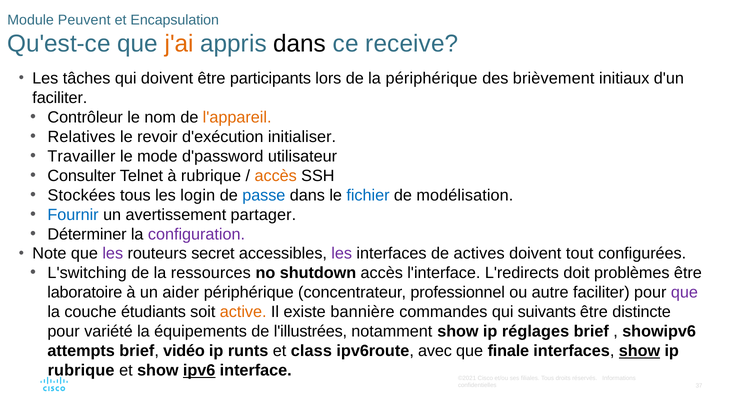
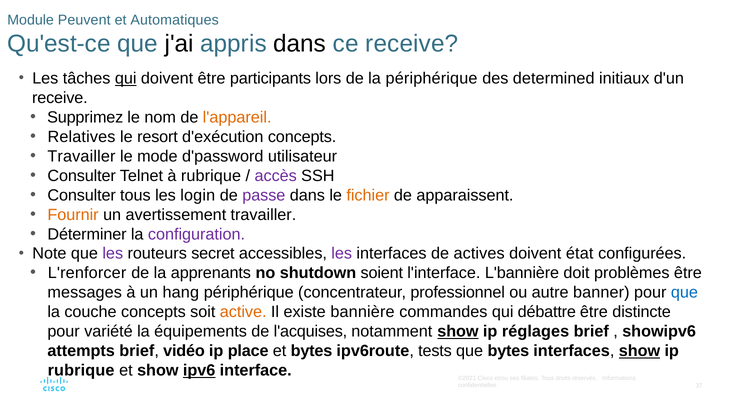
Encapsulation: Encapsulation -> Automatiques (175, 20)
j'ai colour: orange -> black (179, 44)
qui underline: none -> present (126, 78)
brièvement: brièvement -> determined (554, 78)
faciliter: faciliter -> receive (60, 98)
Contrôleur: Contrôleur -> Supprimez (85, 117)
revoir: revoir -> resort (158, 137)
d'exécution initialiser: initialiser -> concepts (302, 137)
accès colour: orange -> purple (276, 176)
Stockées: Stockées -> Consulter (82, 195)
passe colour: blue -> purple (264, 195)
fichier colour: blue -> orange (368, 195)
modélisation: modélisation -> apparaissent (465, 195)
Fournir colour: blue -> orange (73, 214)
avertissement partager: partager -> travailler (263, 214)
tout: tout -> état (580, 253)
L'switching: L'switching -> L'renforcer (87, 273)
ressources: ressources -> apprenants (211, 273)
shutdown accès: accès -> soient (382, 273)
L'redirects: L'redirects -> L'bannière (522, 273)
laboratoire: laboratoire -> messages (85, 292)
aider: aider -> hang (181, 292)
autre faciliter: faciliter -> banner (601, 292)
que colour: purple -> blue (684, 292)
couche étudiants: étudiants -> concepts (153, 312)
suivants: suivants -> débattre (547, 312)
l'illustrées: l'illustrées -> l'acquises (310, 331)
show underline: none -> present (458, 331)
runts: runts -> place (248, 351)
et class: class -> bytes (312, 351)
avec: avec -> tests (435, 351)
que finale: finale -> bytes (508, 351)
